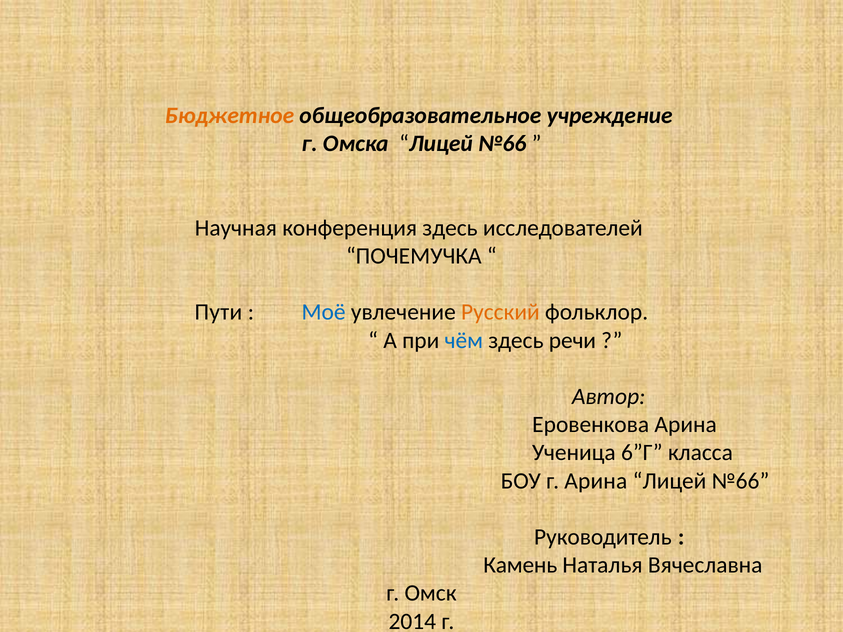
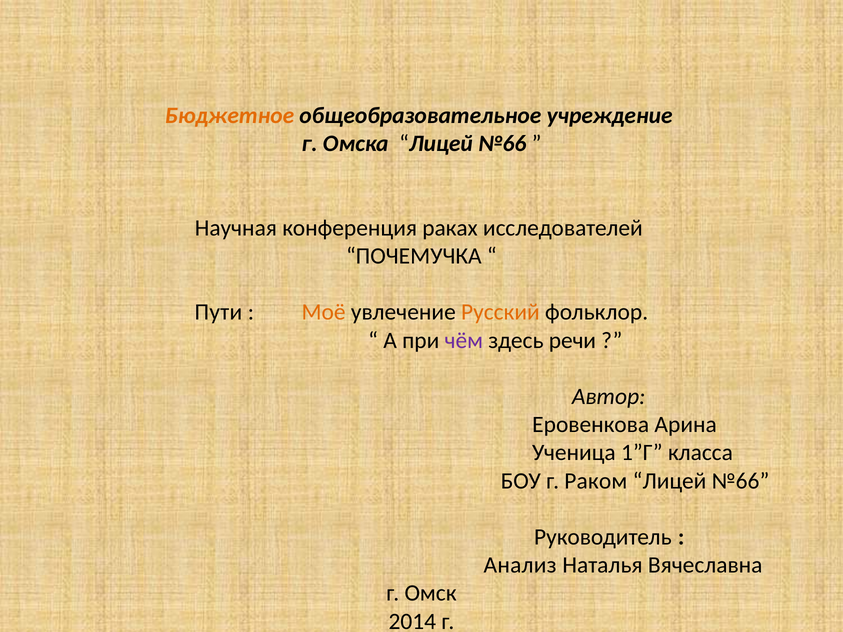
конференция здесь: здесь -> раках (450, 228)
Моё colour: blue -> orange (324, 312)
чём colour: blue -> purple (464, 340)
6”Г: 6”Г -> 1”Г (642, 453)
г Арина: Арина -> Раком (596, 481)
Камень: Камень -> Анализ (520, 565)
